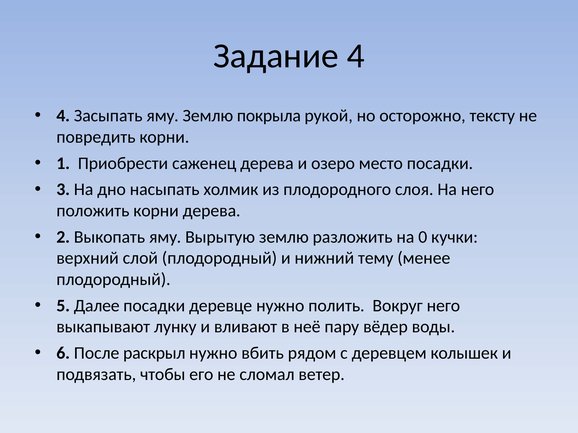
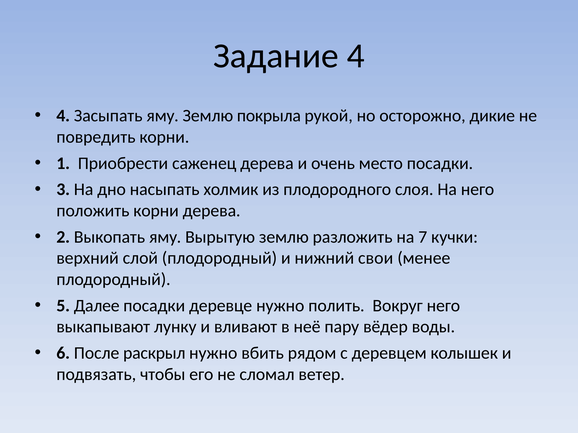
тексту: тексту -> дикие (492, 116)
озеро: озеро -> очень (333, 163)
0: 0 -> 7 (423, 237)
тему: тему -> свои (376, 258)
